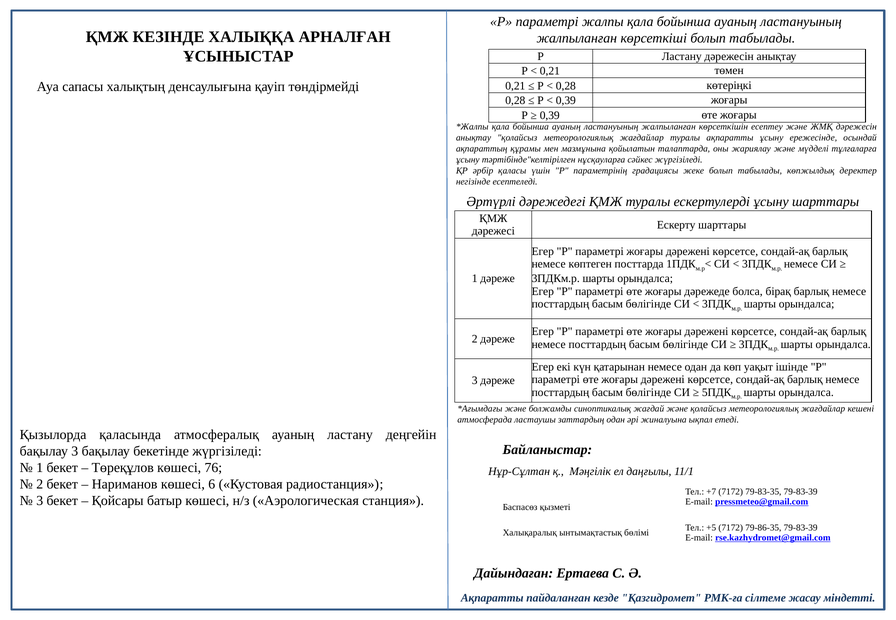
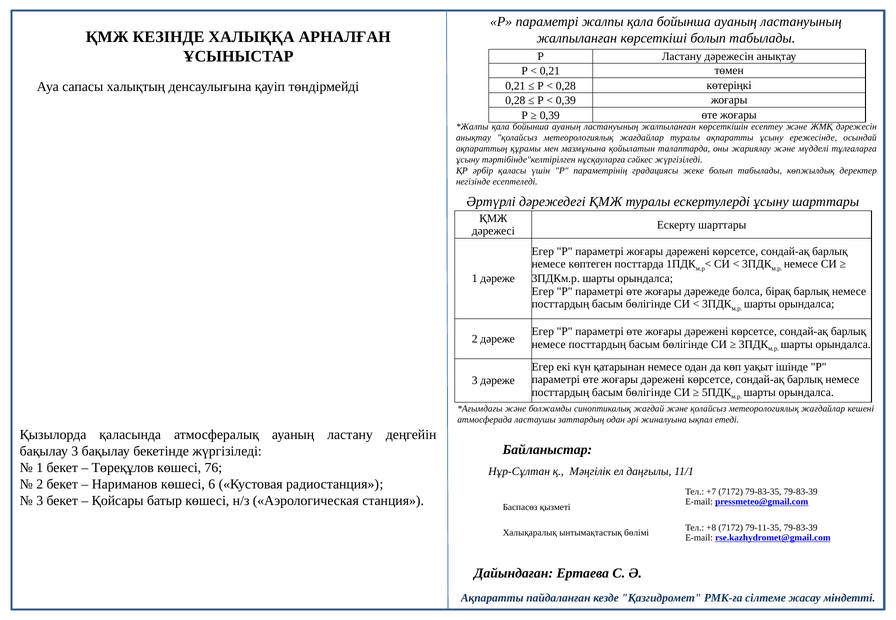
+5: +5 -> +8 (711, 528)
79-86-35: 79-86-35 -> 79-11-35 (763, 528)
